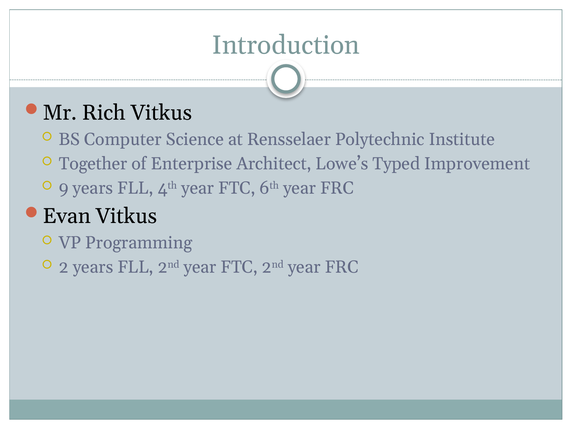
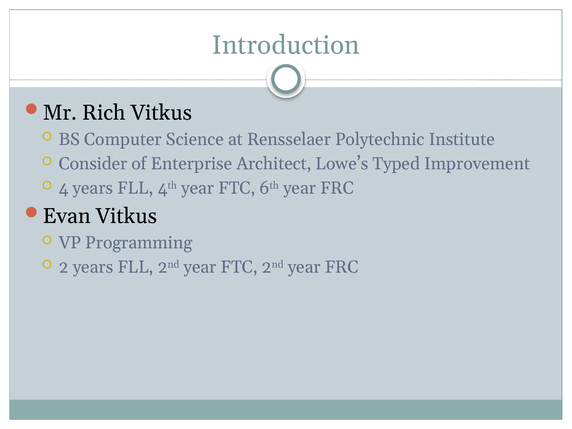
Together: Together -> Consider (93, 164)
9: 9 -> 4 (64, 188)
